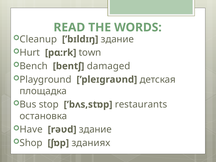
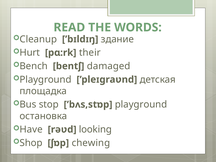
town: town -> their (90, 53)
’bʌs‚stɒp restaurants: restaurants -> playground (141, 104)
rəʋd здание: здание -> looking (95, 129)
зданиях: зданиях -> chewing (91, 143)
